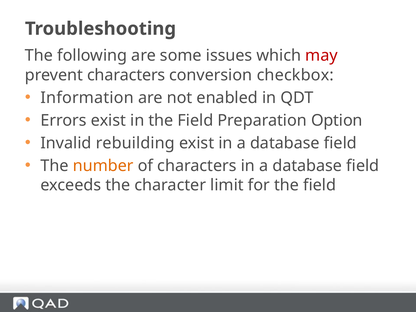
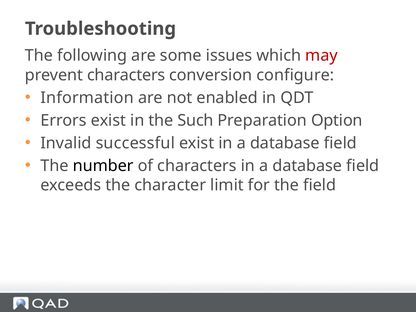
checkbox: checkbox -> configure (295, 75)
in the Field: Field -> Such (196, 120)
rebuilding: rebuilding -> successful (135, 143)
number colour: orange -> black (103, 166)
